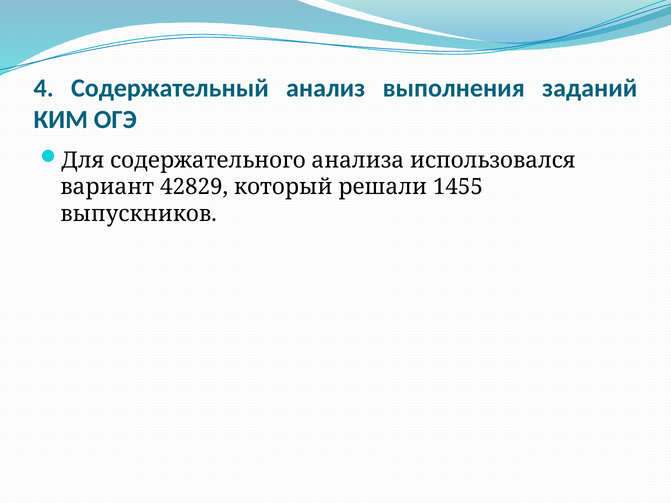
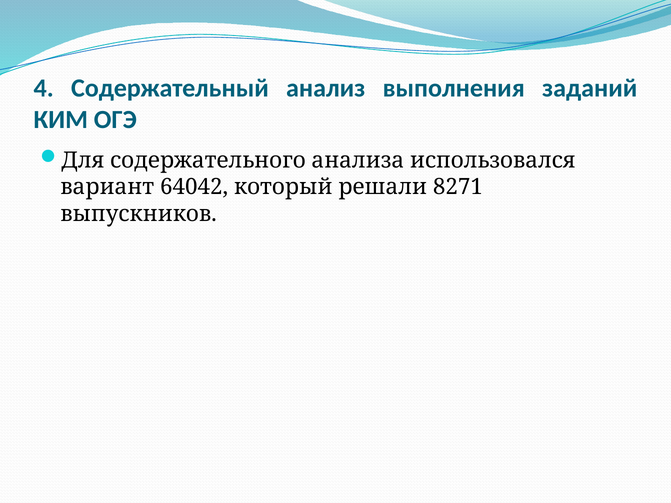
42829: 42829 -> 64042 (194, 187)
1455: 1455 -> 8271 (458, 187)
